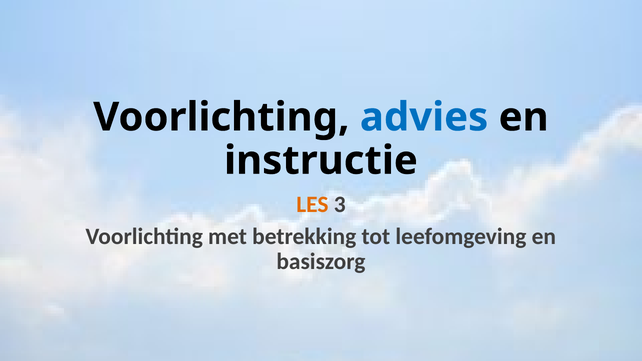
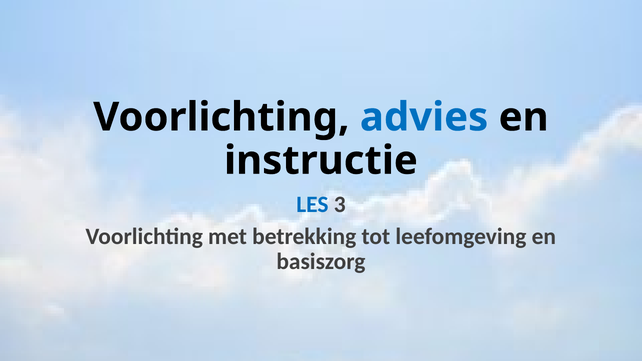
LES colour: orange -> blue (312, 205)
